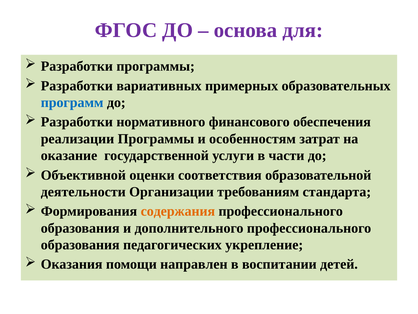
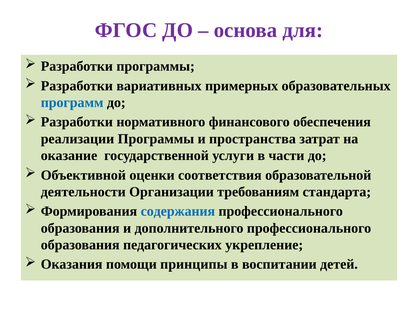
особенностям: особенностям -> пространства (252, 139)
содержания colour: orange -> blue (178, 211)
направлен: направлен -> принципы (194, 264)
